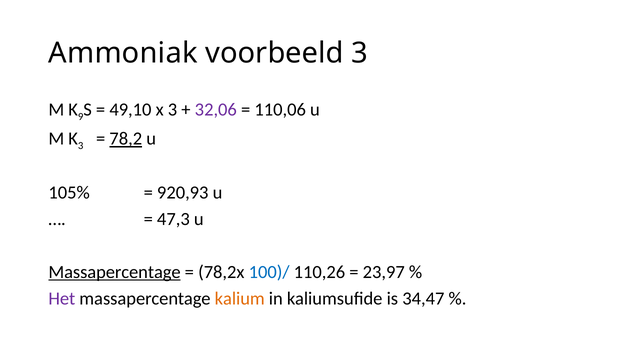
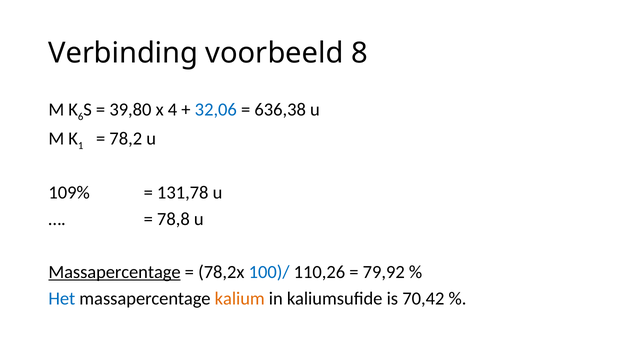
Ammoniak: Ammoniak -> Verbinding (123, 53)
voorbeeld 3: 3 -> 8 (359, 53)
9: 9 -> 6 (81, 117)
49,10: 49,10 -> 39,80 (130, 109)
x 3: 3 -> 4 (173, 109)
32,06 colour: purple -> blue (216, 109)
110,06: 110,06 -> 636,38 (280, 109)
3: 3 -> 1 (81, 146)
78,2 underline: present -> none (126, 139)
105%: 105% -> 109% (69, 193)
920,93: 920,93 -> 131,78 (183, 193)
47,3: 47,3 -> 78,8 (173, 219)
23,97: 23,97 -> 79,92 (384, 272)
Het colour: purple -> blue (62, 299)
34,47: 34,47 -> 70,42 (423, 299)
